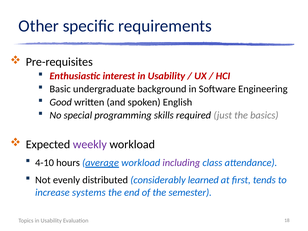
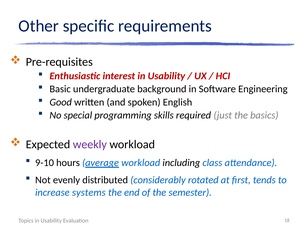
4-10: 4-10 -> 9-10 (45, 163)
including colour: purple -> black (181, 163)
learned: learned -> rotated (203, 180)
